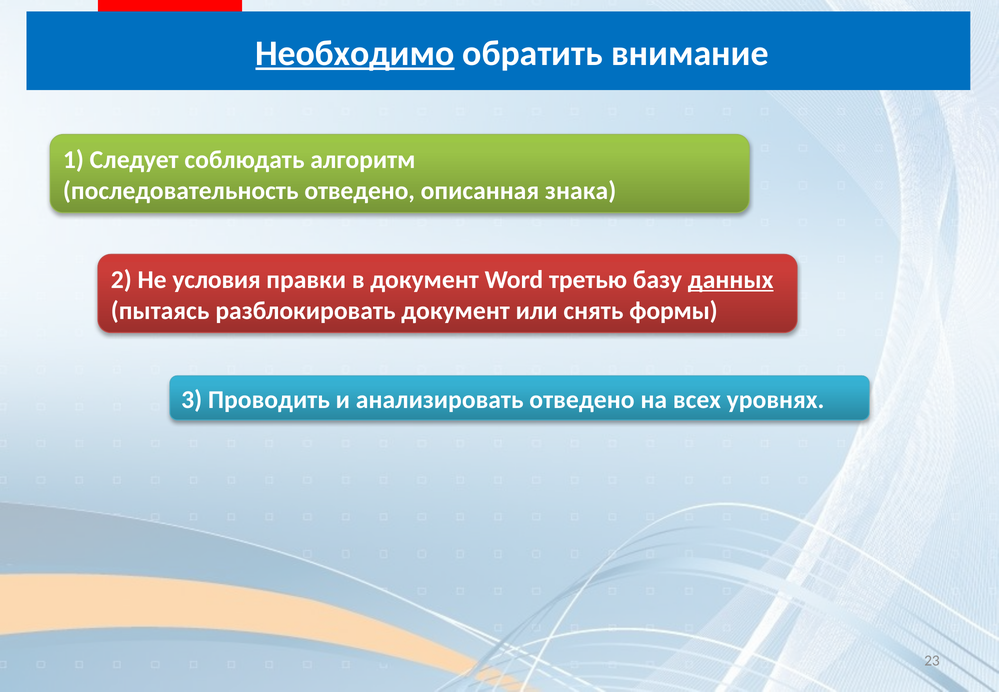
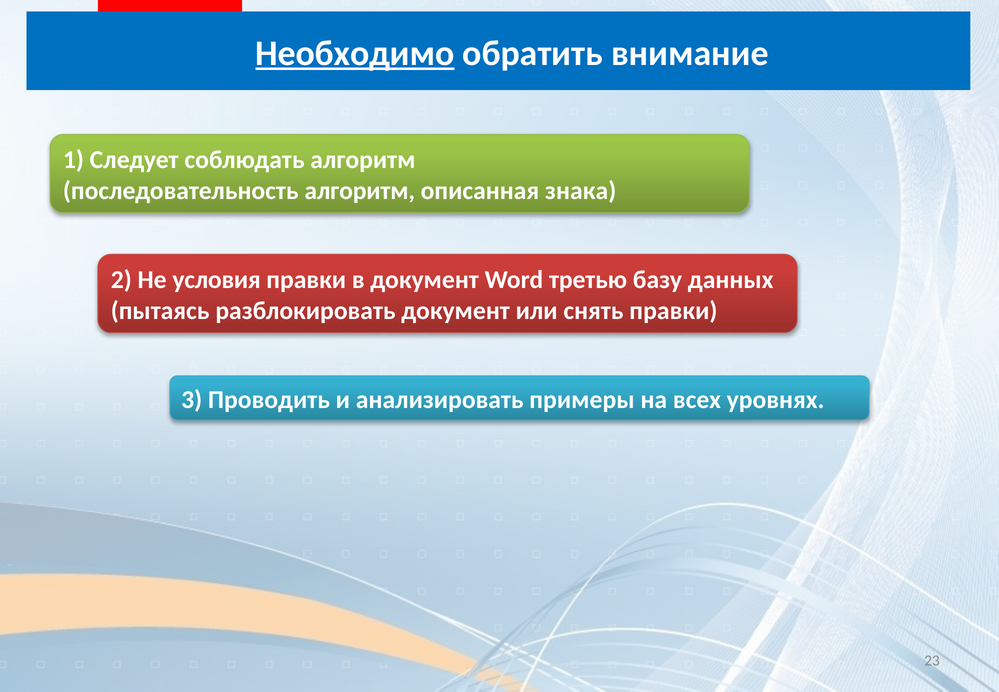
последовательность отведено: отведено -> алгоритм (360, 191)
данных underline: present -> none (731, 280)
снять формы: формы -> правки (673, 310)
анализировать отведено: отведено -> примеры (582, 399)
